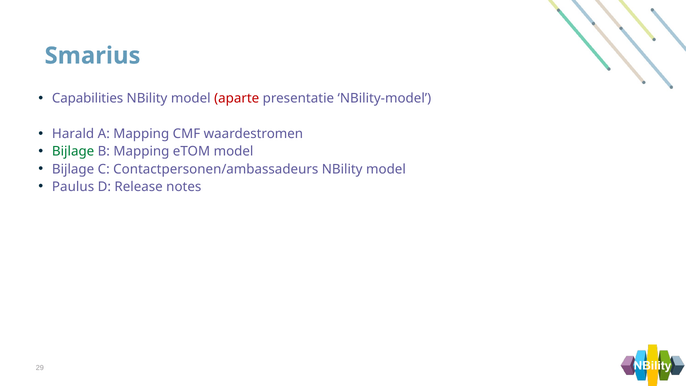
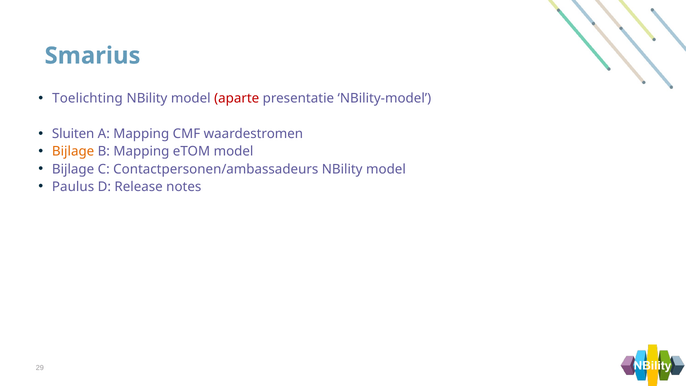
Capabilities: Capabilities -> Toelichting (88, 99)
Harald: Harald -> Sluiten (73, 134)
Bijlage colour: green -> orange (73, 151)
